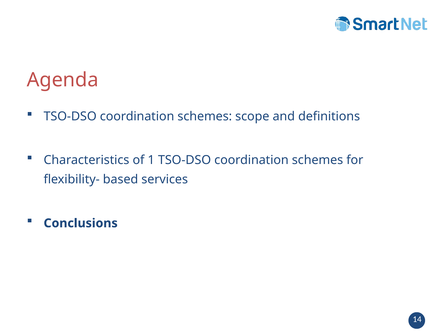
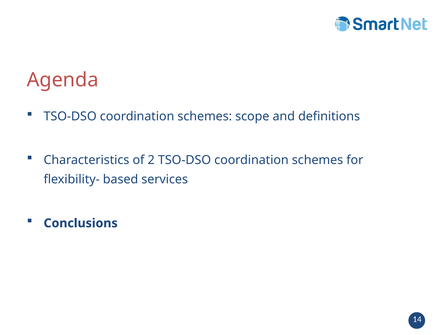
1: 1 -> 2 (151, 160)
